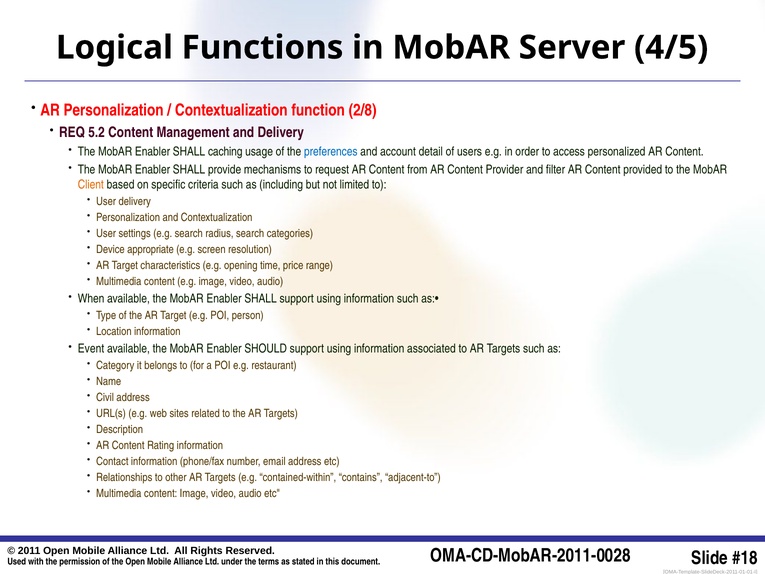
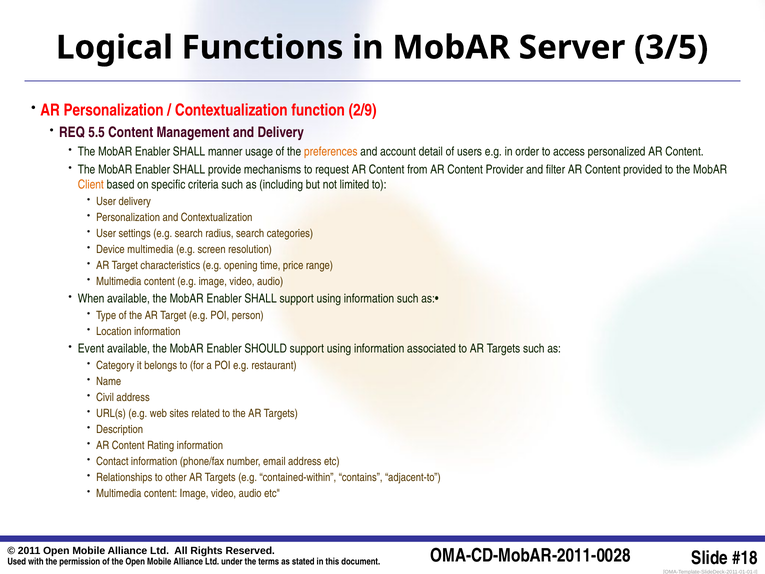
4/5: 4/5 -> 3/5 (671, 48)
2/8: 2/8 -> 2/9 (363, 110)
5.2: 5.2 -> 5.5 (97, 132)
caching: caching -> manner (225, 152)
preferences colour: blue -> orange (331, 152)
Device appropriate: appropriate -> multimedia (150, 249)
